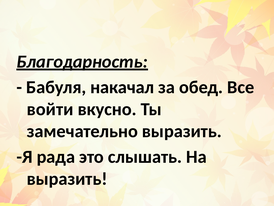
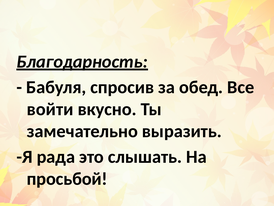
накачал: накачал -> спросив (122, 87)
выразить: выразить -> просьбой (67, 178)
